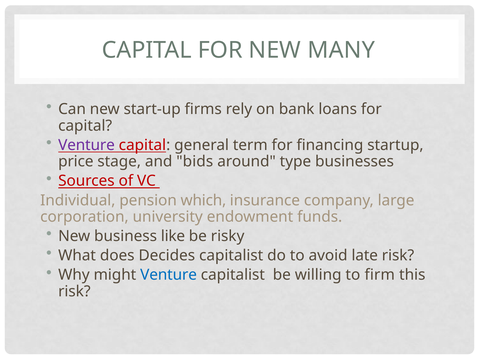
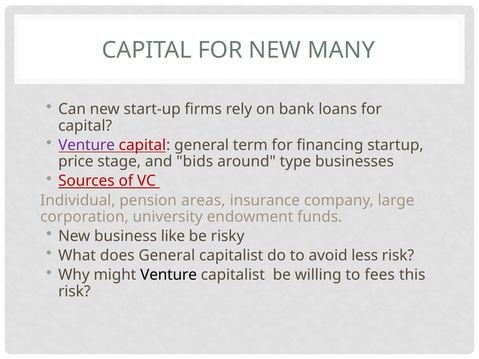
which: which -> areas (203, 200)
does Decides: Decides -> General (167, 256)
late: late -> less (365, 256)
Venture colour: blue -> black (169, 275)
firm: firm -> fees (380, 275)
